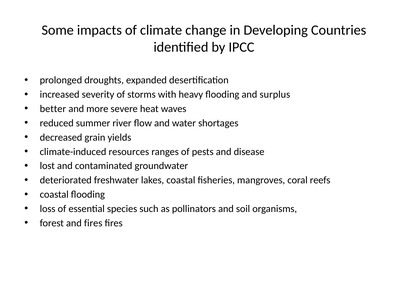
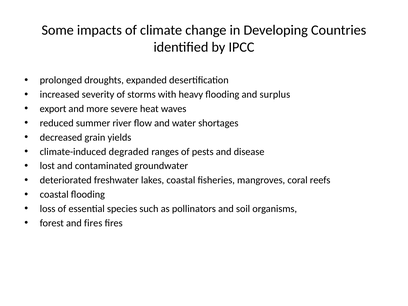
better: better -> export (53, 109)
resources: resources -> degraded (129, 152)
